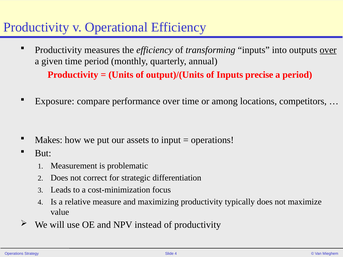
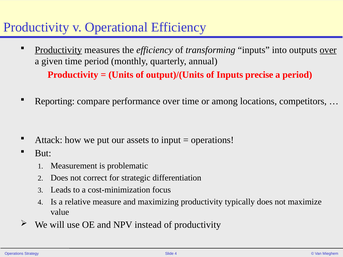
Productivity underline: none -> present (58, 50)
Exposure: Exposure -> Reporting (55, 101)
Makes: Makes -> Attack (49, 140)
